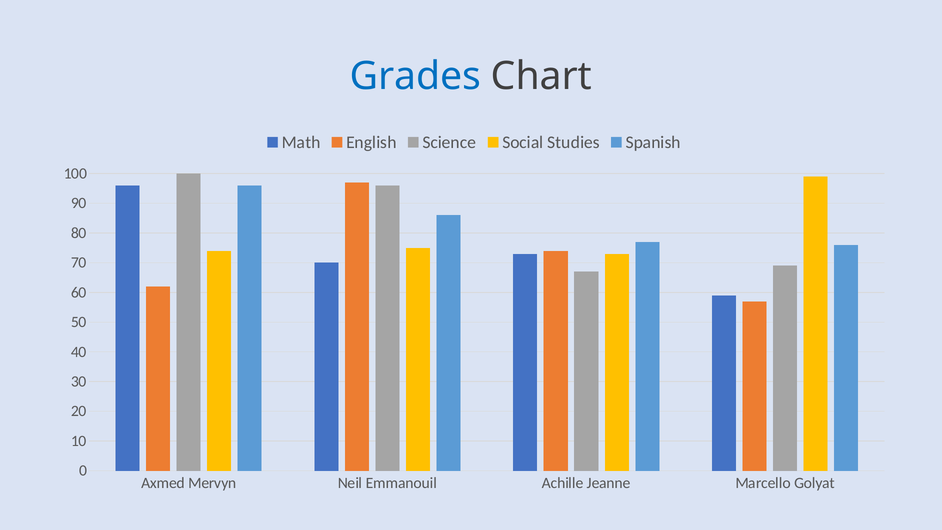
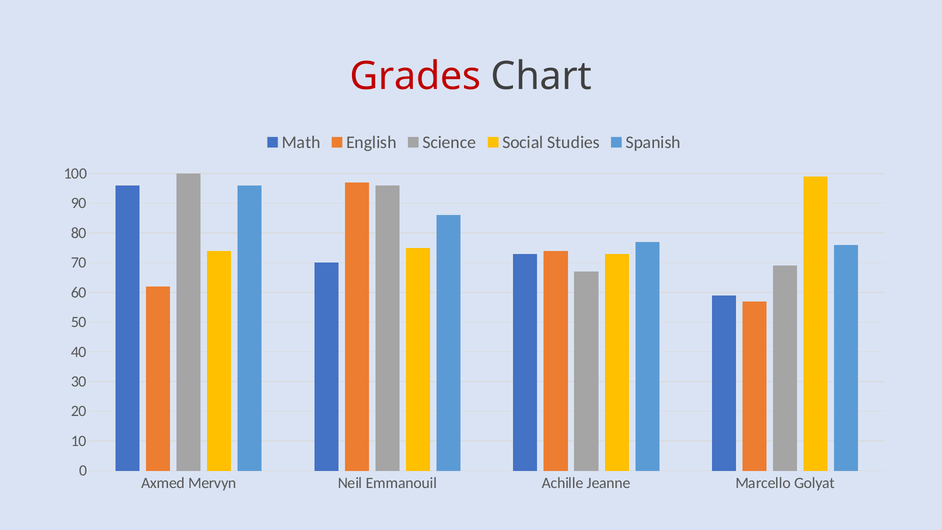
Grades colour: blue -> red (415, 76)
